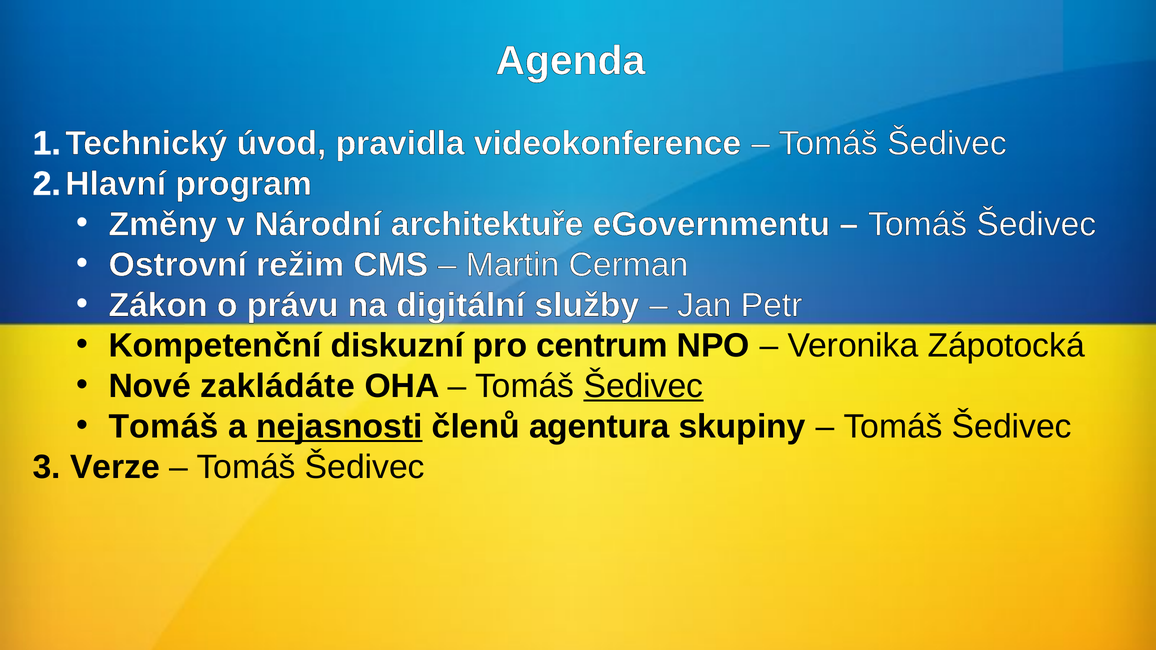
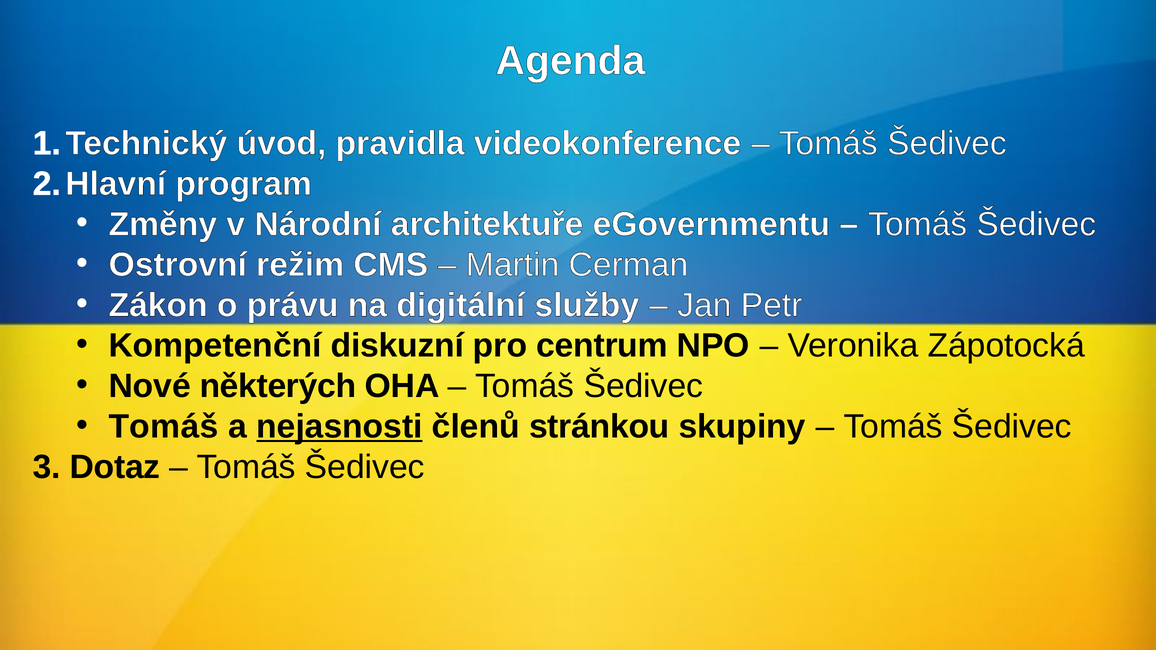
zakládáte: zakládáte -> některých (278, 386)
Šedivec underline: present -> none (643, 386)
agentura: agentura -> stránkou (599, 427)
Verze: Verze -> Dotaz (115, 467)
